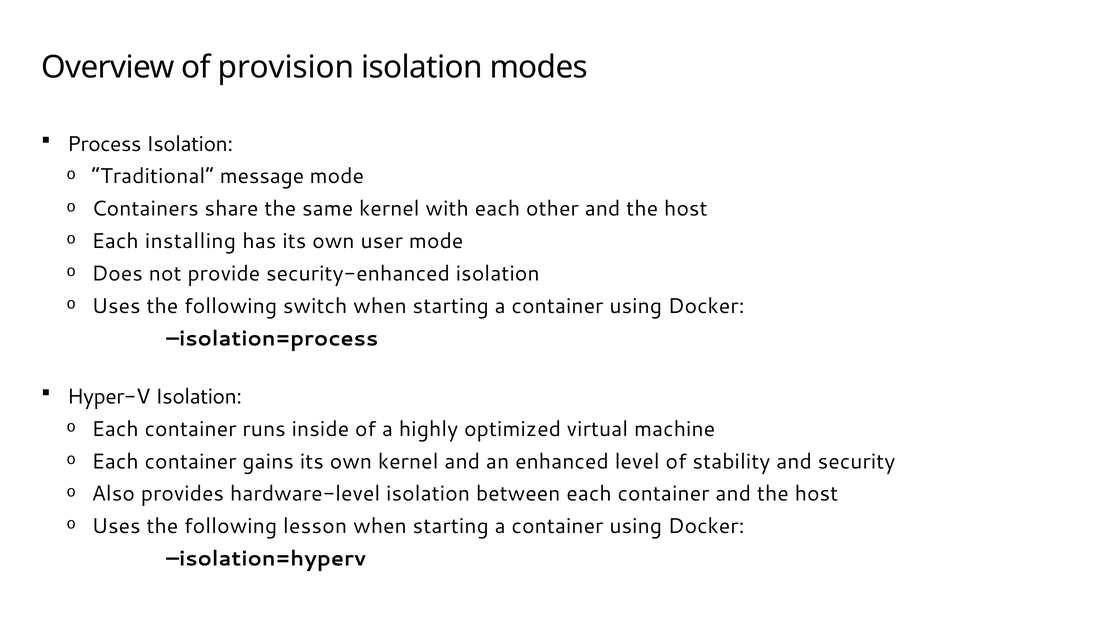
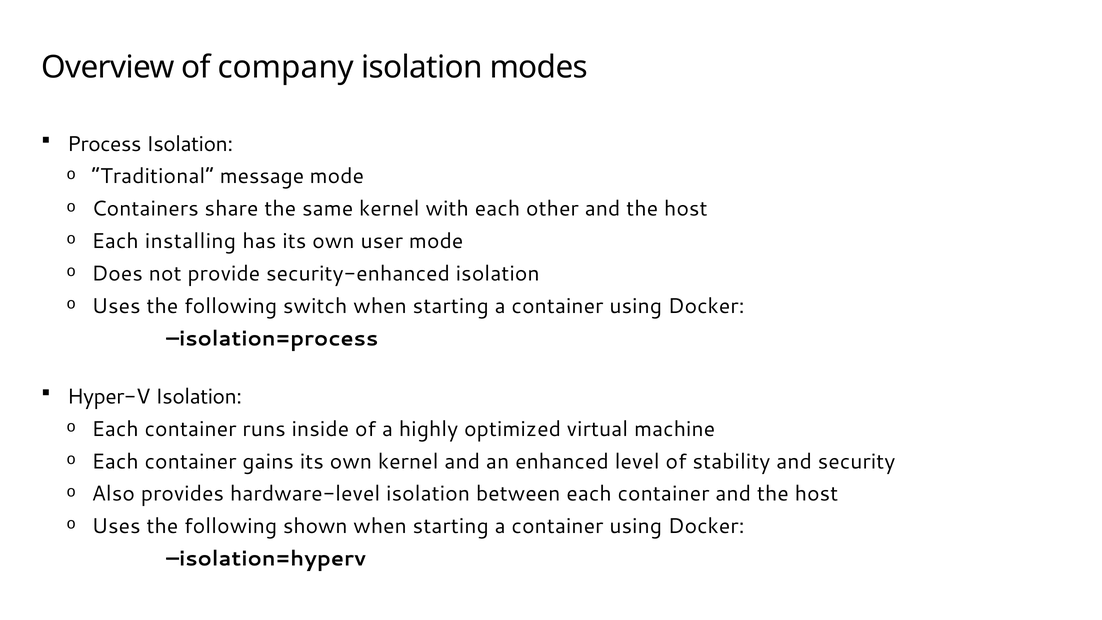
provision: provision -> company (286, 67)
lesson: lesson -> shown (315, 526)
